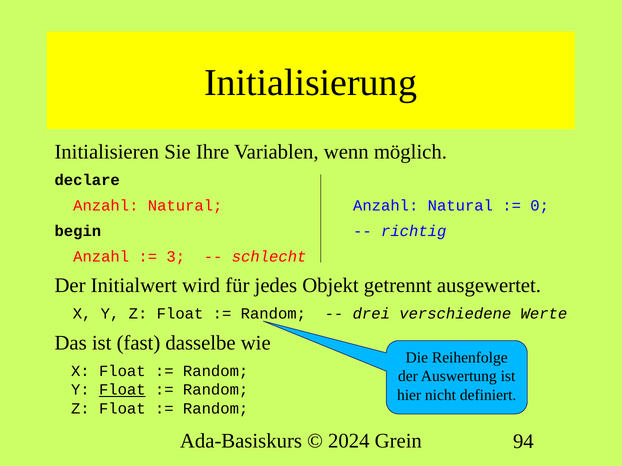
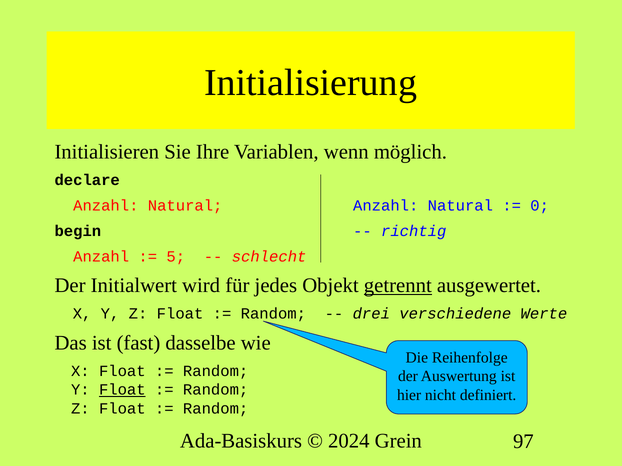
3: 3 -> 5 (176, 257)
getrennt underline: none -> present (398, 286)
94: 94 -> 97 (523, 442)
